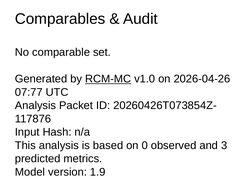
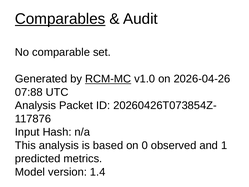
Comparables underline: none -> present (60, 19)
07:77: 07:77 -> 07:88 (29, 92)
3: 3 -> 1 (224, 145)
1.9: 1.9 -> 1.4 (98, 172)
